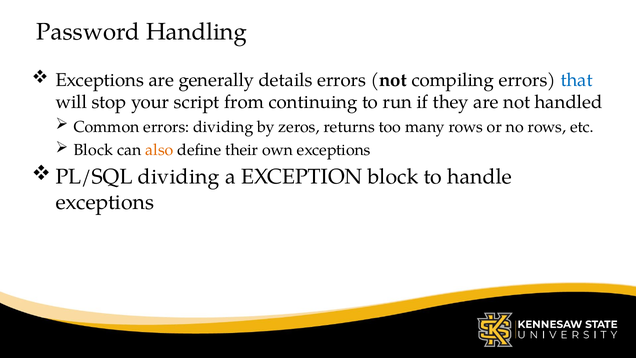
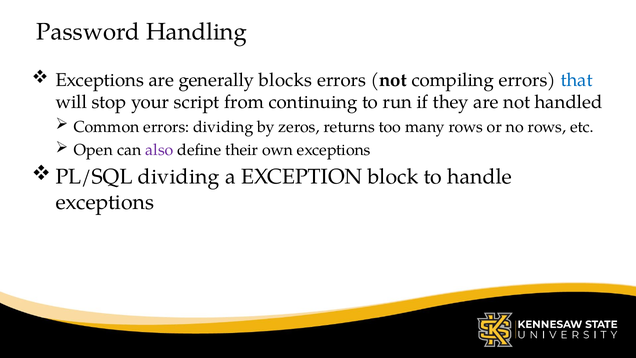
details: details -> blocks (286, 80)
Block: Block -> Open (93, 150)
also colour: orange -> purple (159, 150)
